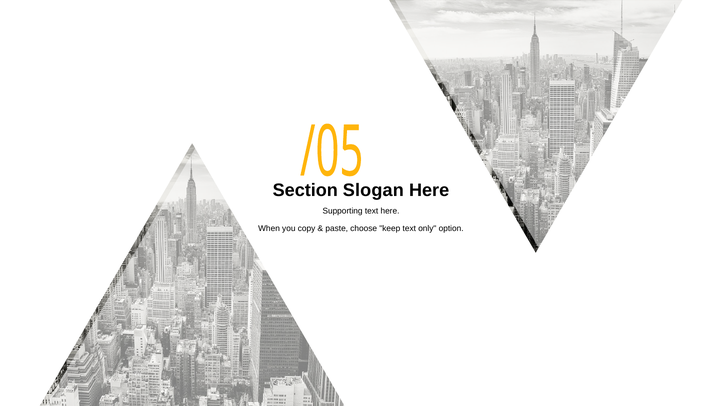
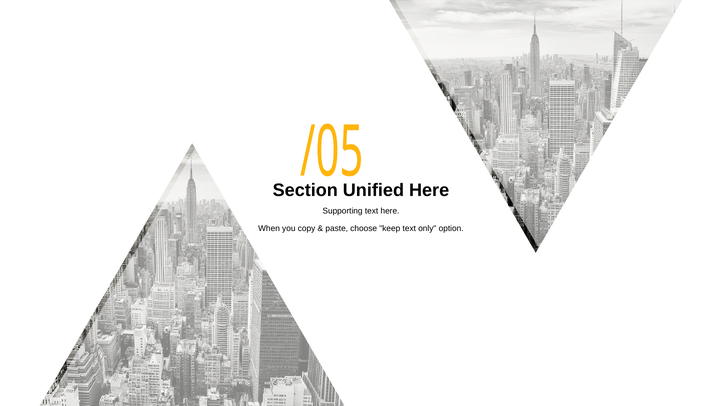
Slogan: Slogan -> Unified (373, 190)
